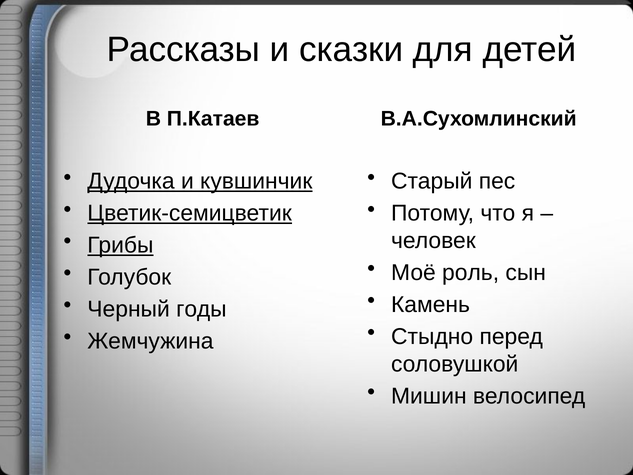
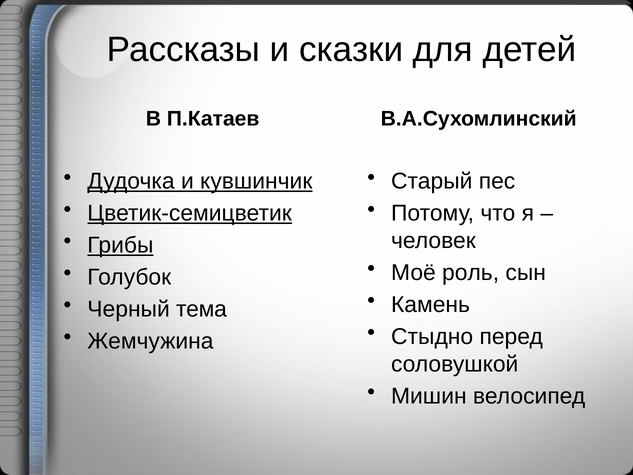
годы: годы -> тема (201, 309)
